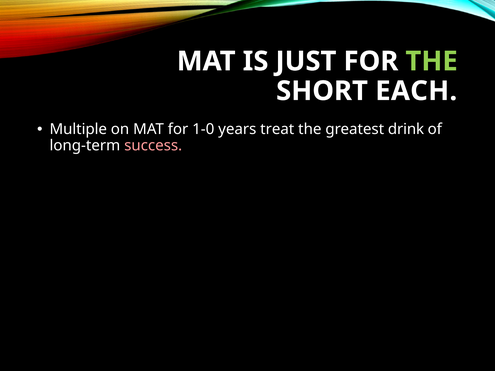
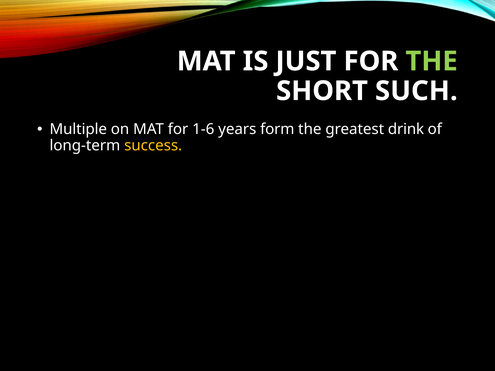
EACH: EACH -> SUCH (416, 91)
1-0: 1-0 -> 1-6 (203, 129)
treat: treat -> form (277, 129)
success colour: pink -> yellow (153, 146)
